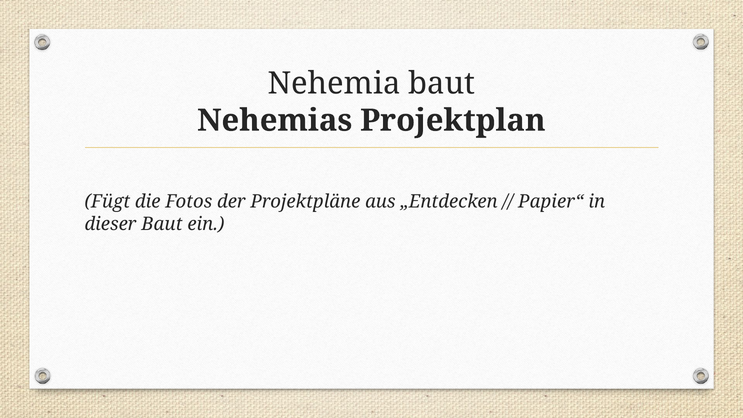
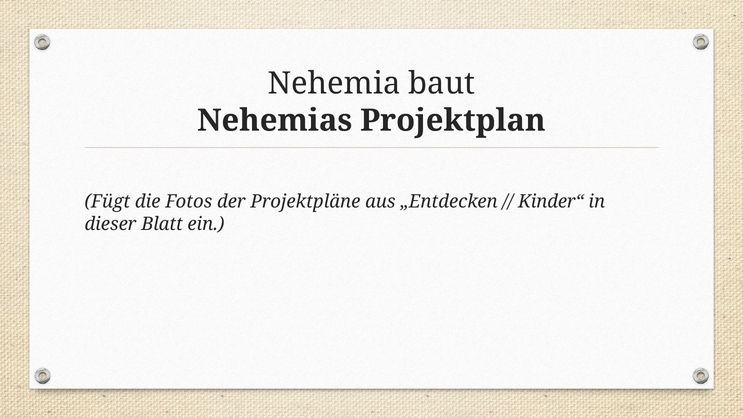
Papier“: Papier“ -> Kinder“ (551, 202)
dieser Baut: Baut -> Blatt (162, 224)
